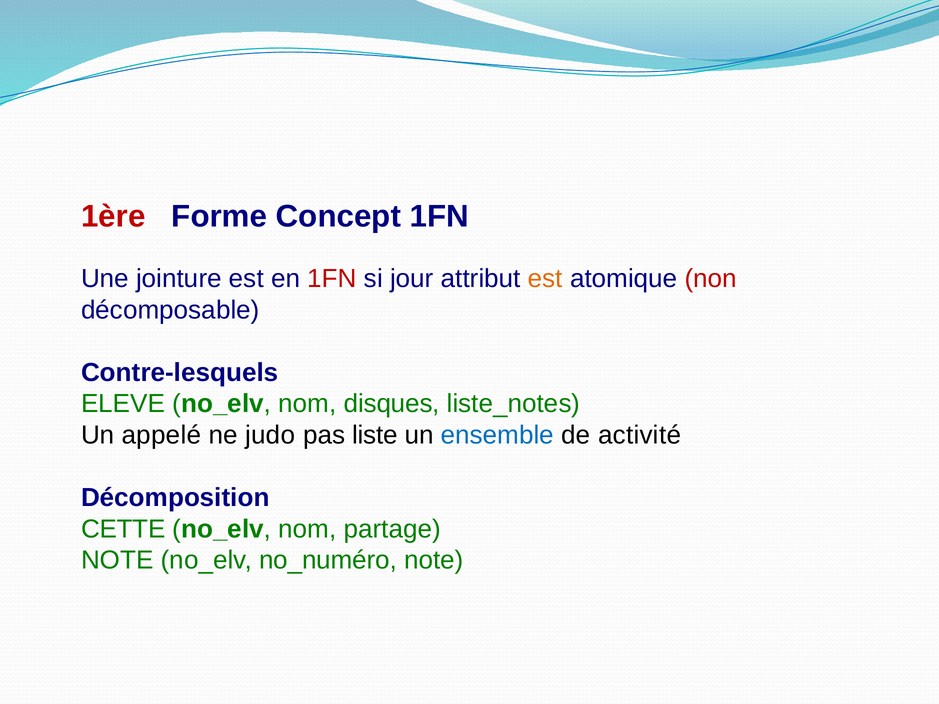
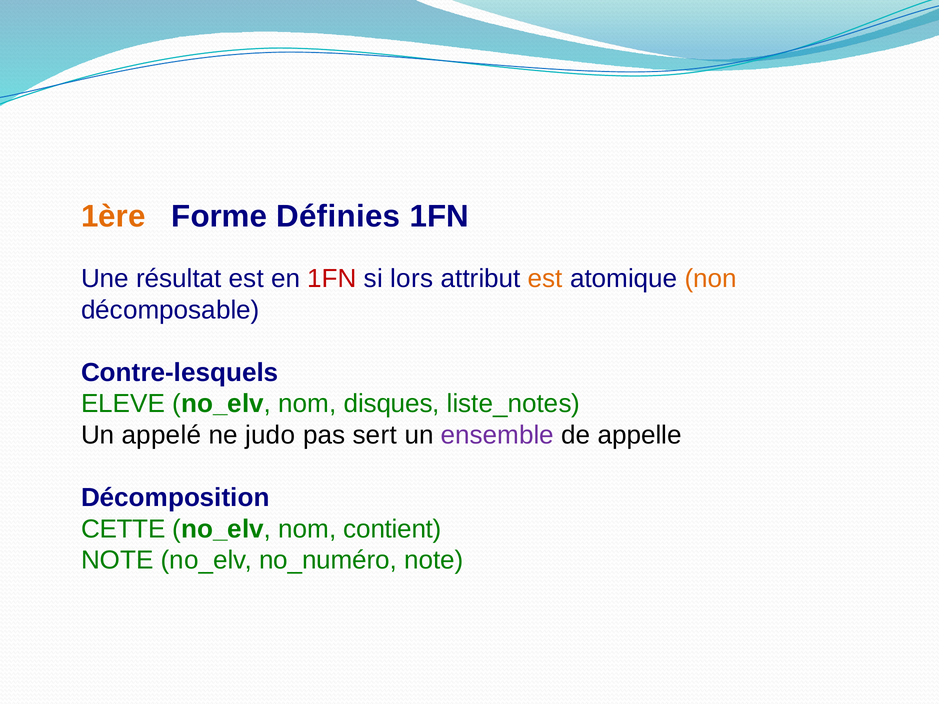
1ère colour: red -> orange (113, 217)
Concept: Concept -> Définies (338, 217)
jointure: jointure -> résultat (179, 279)
jour: jour -> lors (412, 279)
non colour: red -> orange (711, 279)
liste: liste -> sert (375, 435)
ensemble colour: blue -> purple (497, 435)
activité: activité -> appelle (640, 435)
partage: partage -> contient (392, 529)
